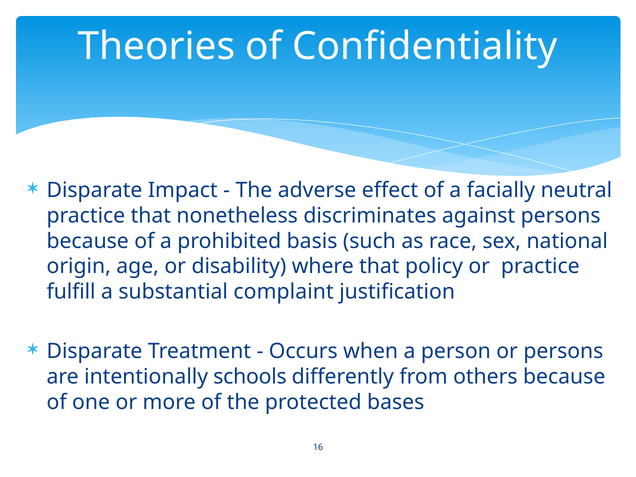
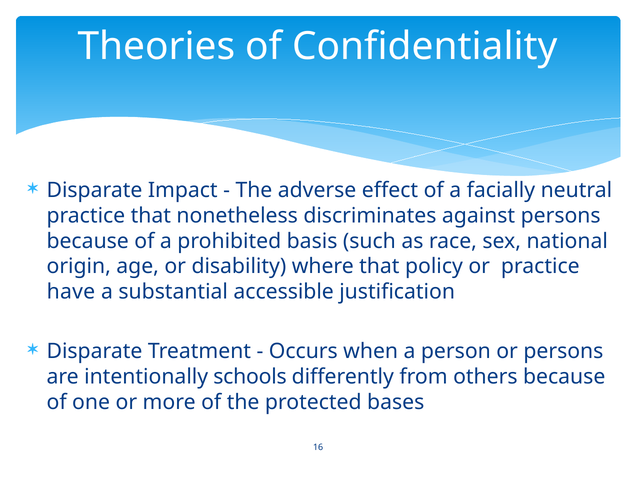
fulfill: fulfill -> have (71, 292)
complaint: complaint -> accessible (284, 292)
